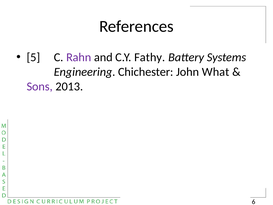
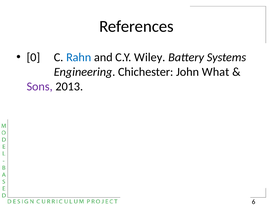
5: 5 -> 0 (33, 57)
Rahn colour: purple -> blue (79, 57)
Fathy: Fathy -> Wiley (150, 57)
